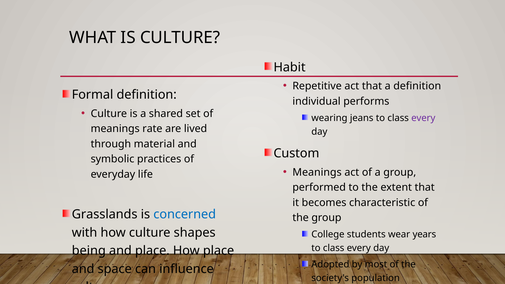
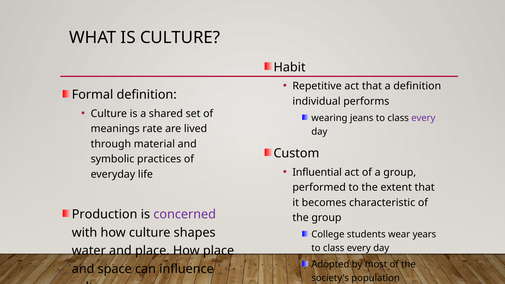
Meanings: Meanings -> Influential (317, 172)
Grasslands: Grasslands -> Production (105, 214)
concerned colour: blue -> purple (185, 214)
being: being -> water (89, 251)
